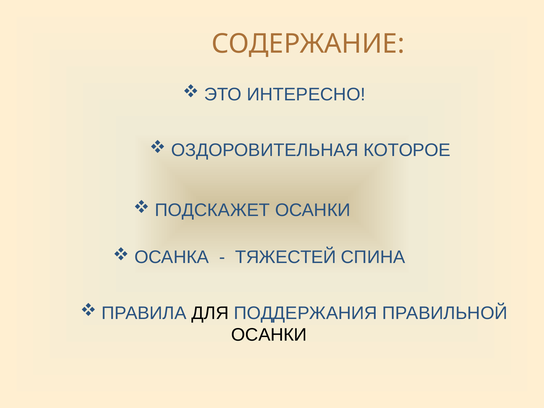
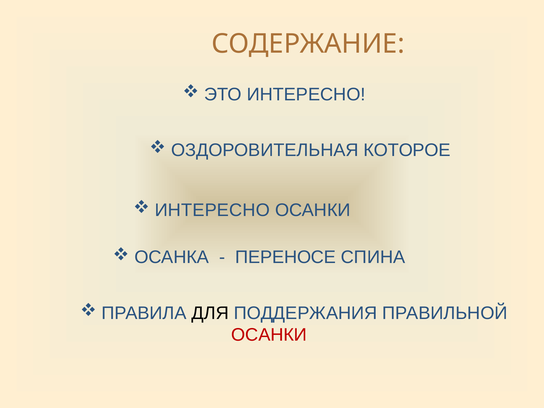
ПОДСКАЖЕТ: ПОДСКАЖЕТ -> ИНТЕРЕСНО (212, 210)
ТЯЖЕСТЕЙ: ТЯЖЕСТЕЙ -> ПЕРЕНОСЕ (286, 257)
ОСАНКИ colour: black -> red (269, 335)
